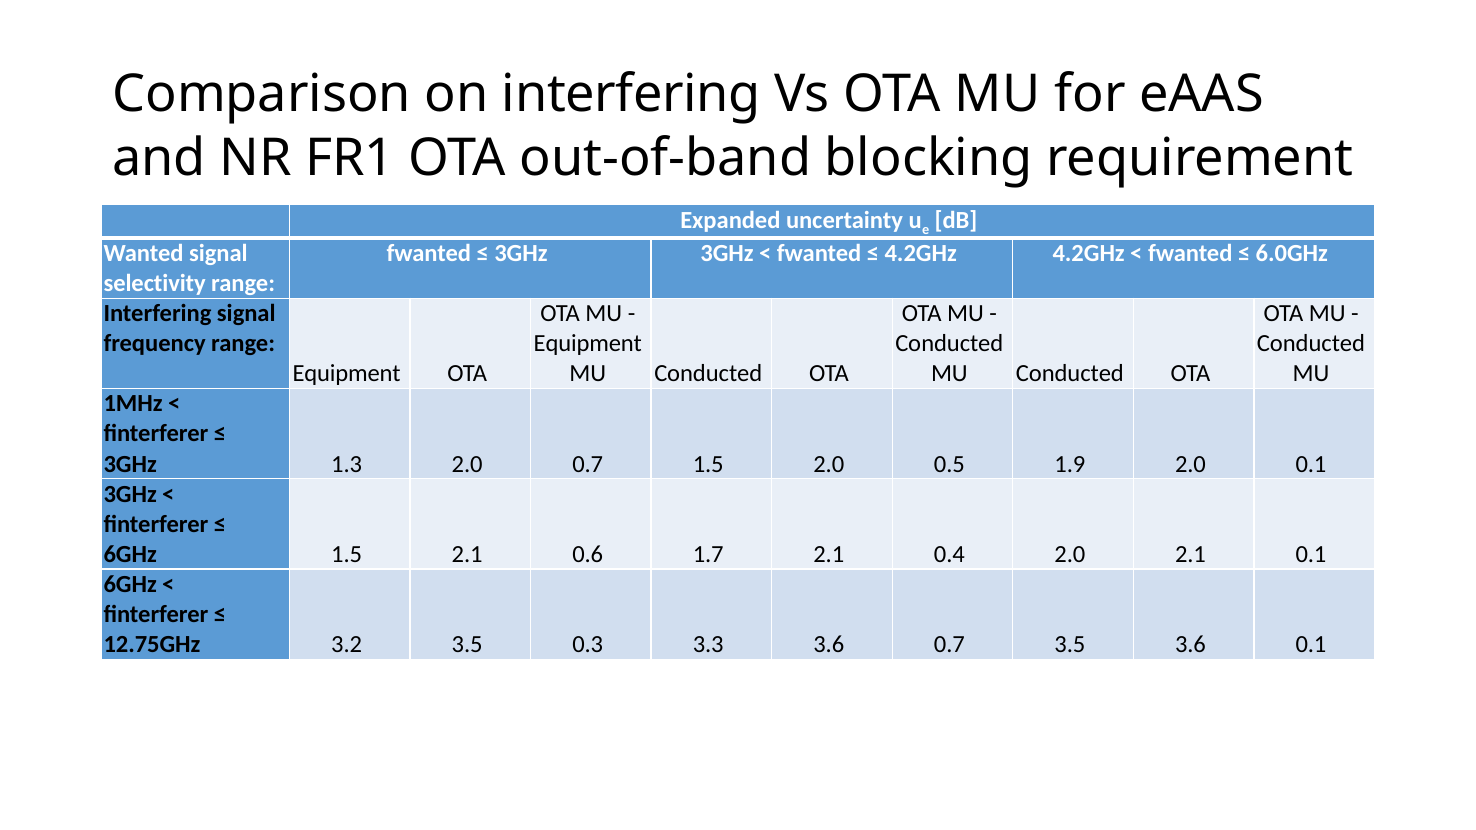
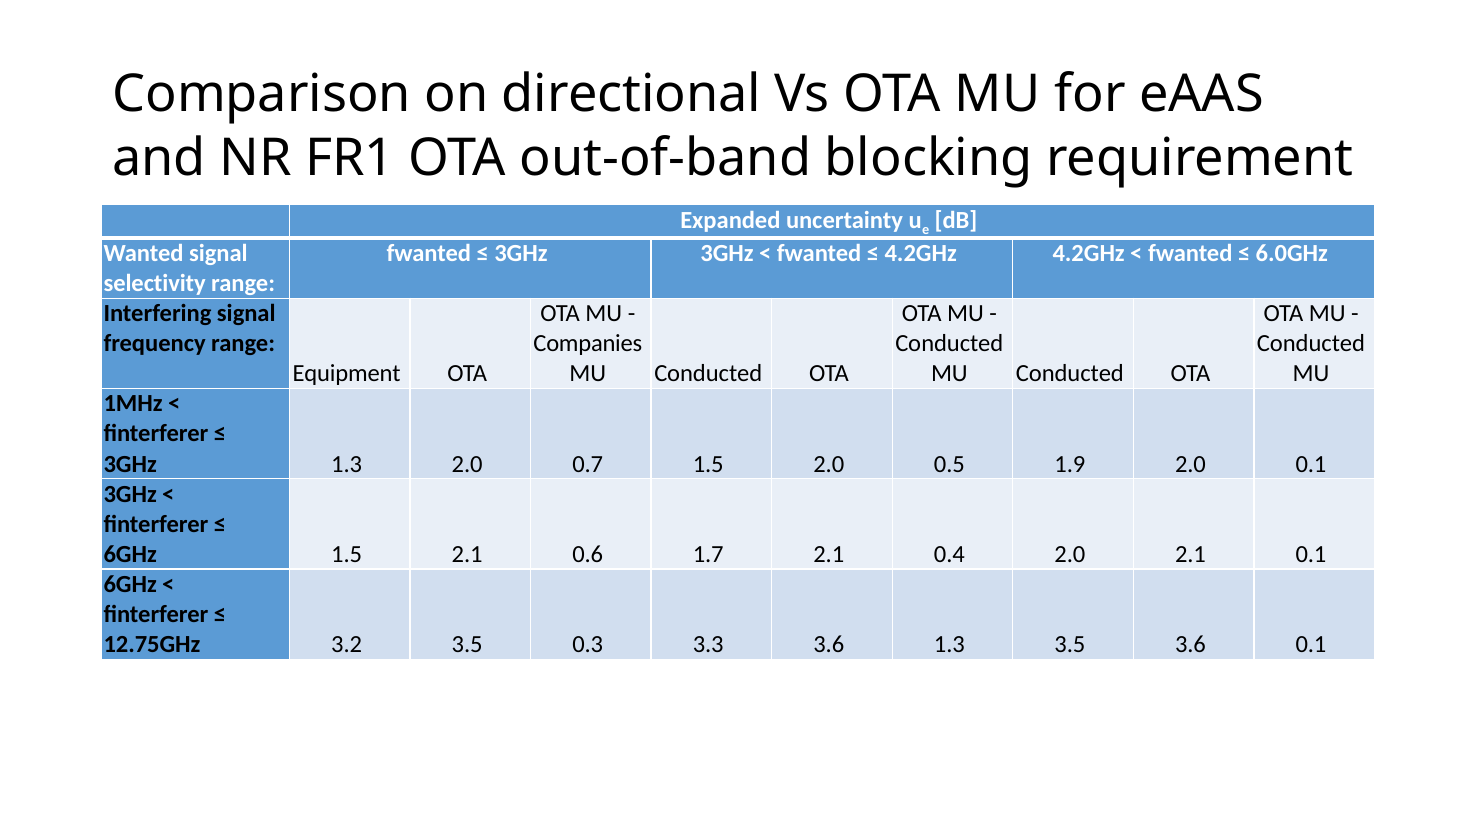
on interfering: interfering -> directional (631, 94)
Equipment: Equipment -> Companies (588, 344)
3.6 0.7: 0.7 -> 1.3 (949, 645)
